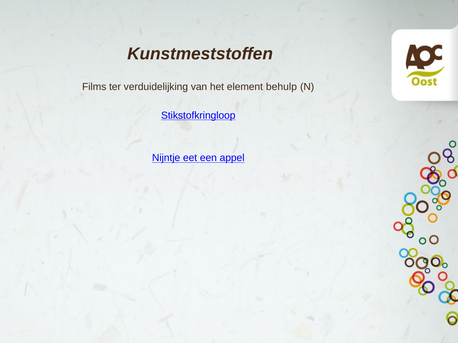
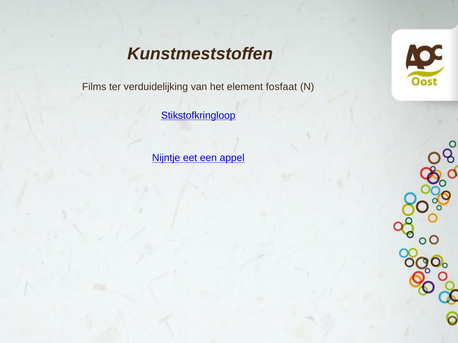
behulp: behulp -> fosfaat (281, 87)
